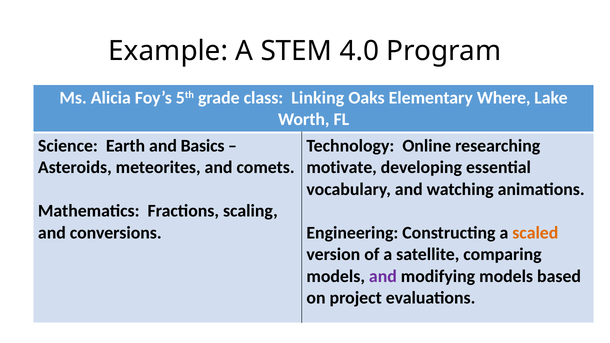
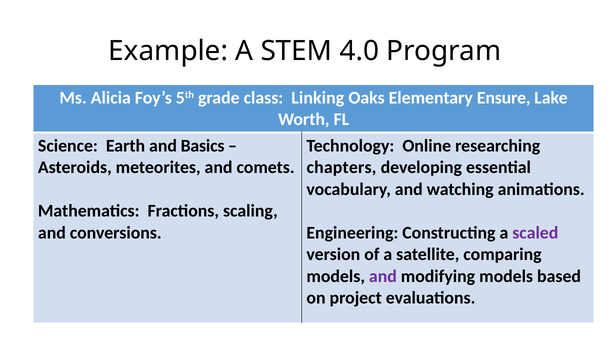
Where: Where -> Ensure (504, 98)
motivate: motivate -> chapters (341, 168)
scaled colour: orange -> purple (535, 233)
